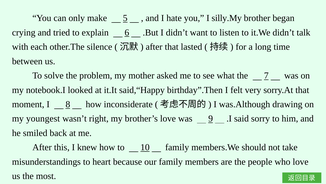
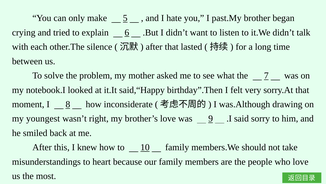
silly.My: silly.My -> past.My (227, 18)
